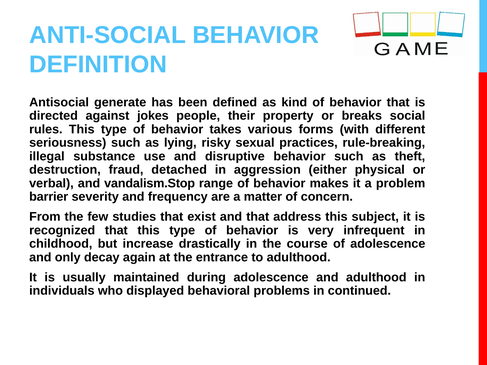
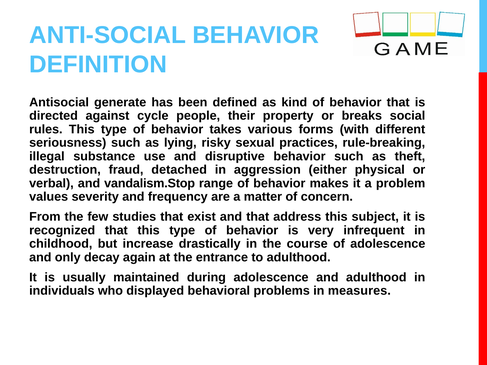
jokes: jokes -> cycle (153, 116)
barrier: barrier -> values (49, 197)
continued: continued -> measures (359, 291)
